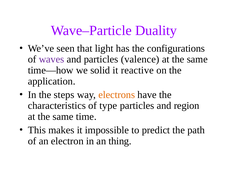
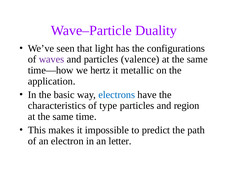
solid: solid -> hertz (100, 70)
reactive: reactive -> metallic (137, 70)
steps: steps -> basic (64, 95)
electrons colour: orange -> blue (117, 95)
thing: thing -> letter (120, 141)
